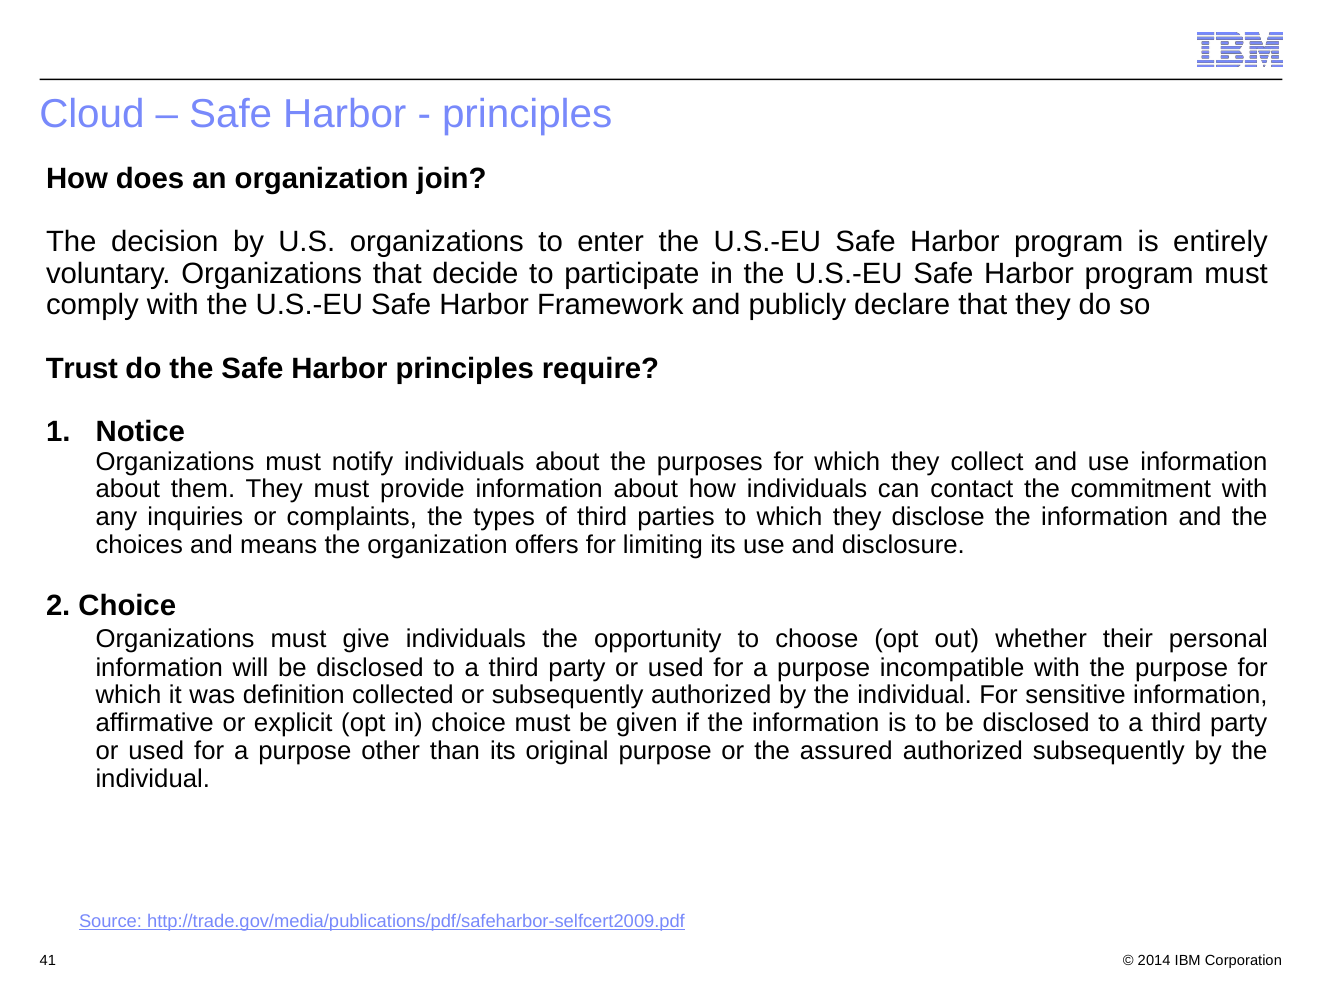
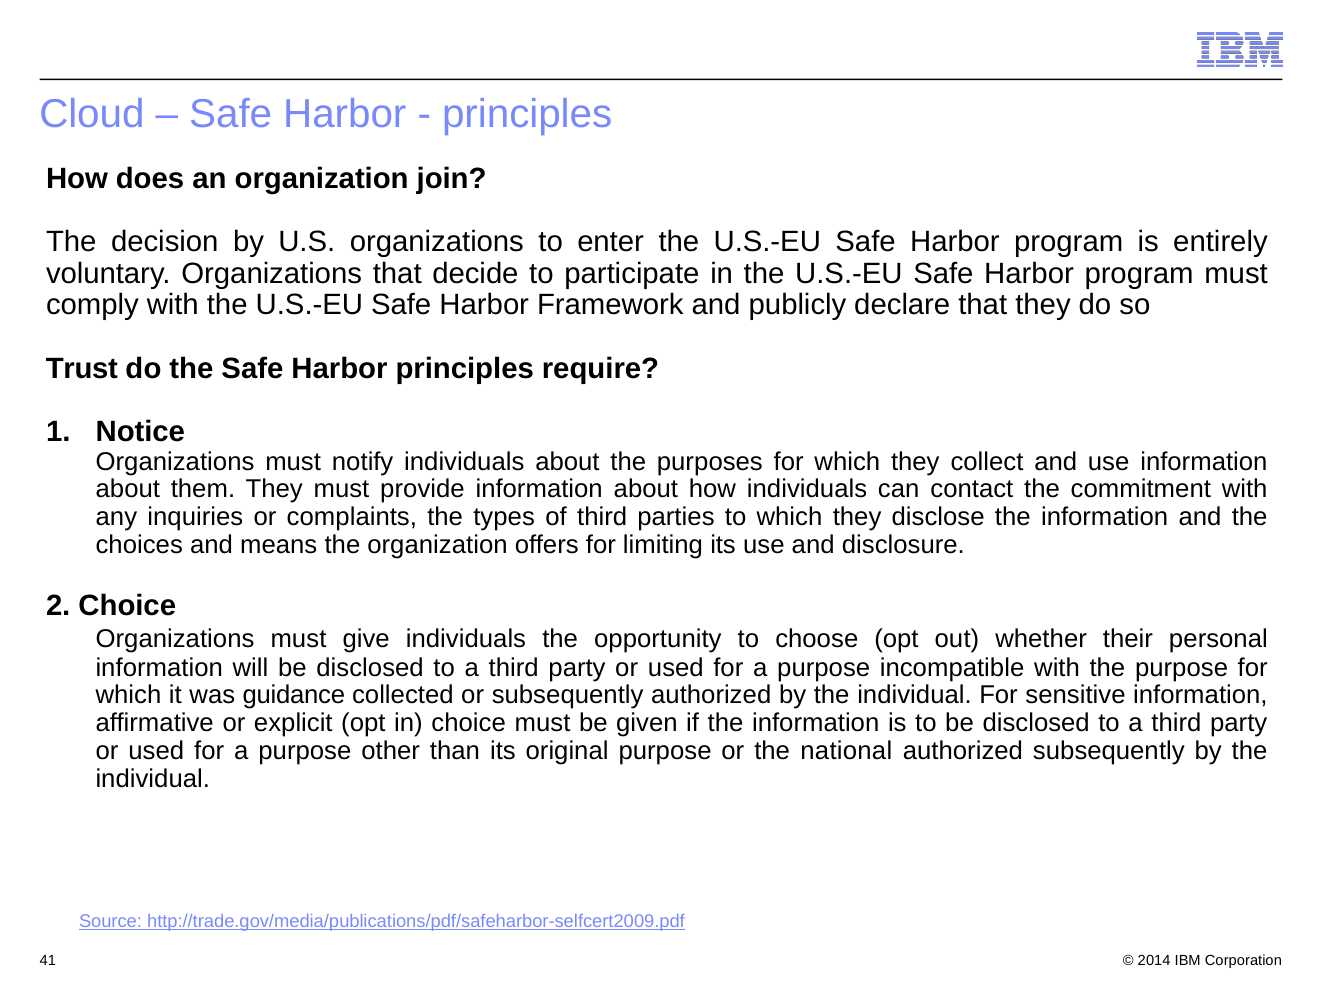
definition: definition -> guidance (294, 696)
assured: assured -> national (846, 751)
